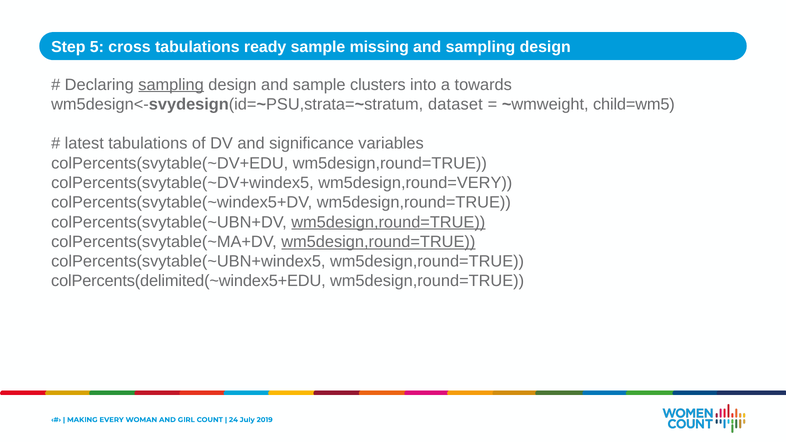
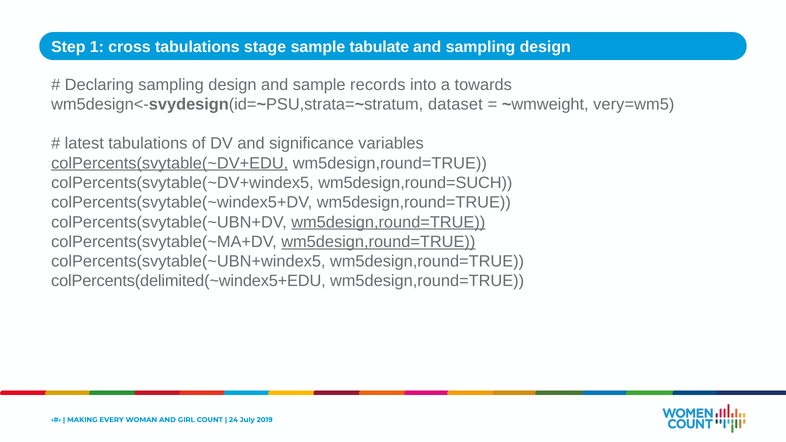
5: 5 -> 1 (97, 47)
ready: ready -> stage (265, 47)
missing: missing -> tabulate (379, 47)
sampling underline: present -> none (171, 85)
clusters: clusters -> records (378, 85)
child=wm5: child=wm5 -> very=wm5 (634, 104)
colPercents(svytable(~DV+EDU underline: none -> present (170, 163)
wm5design,round=VERY: wm5design,round=VERY -> wm5design,round=SUCH (415, 183)
